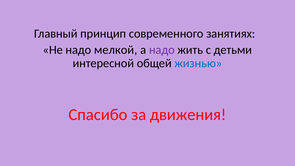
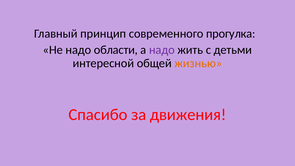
занятиях: занятиях -> прогулка (231, 34)
мелкой: мелкой -> области (116, 50)
жизнью colour: blue -> orange (198, 63)
